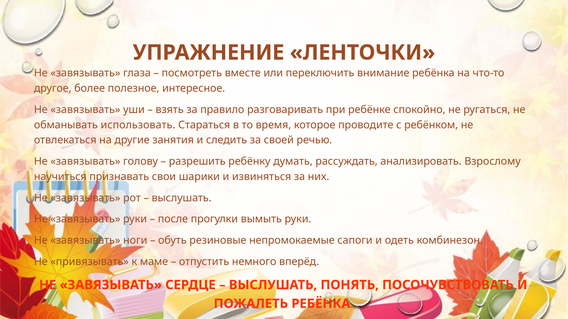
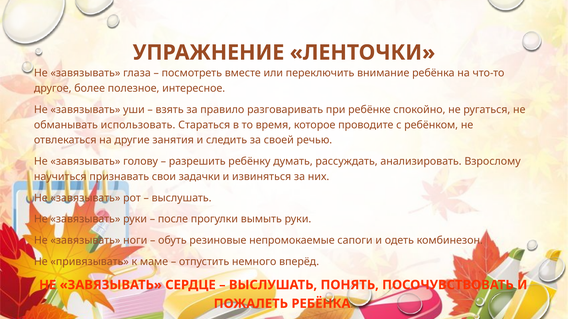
шарики: шарики -> задачки (199, 177)
